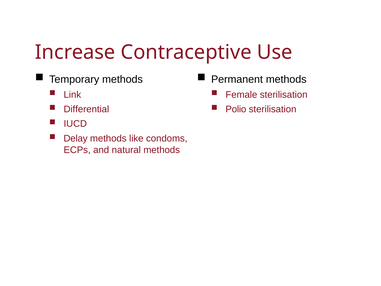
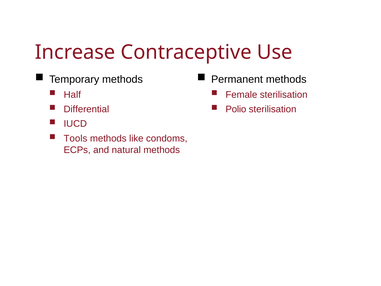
Link: Link -> Half (72, 95)
Delay: Delay -> Tools (75, 138)
